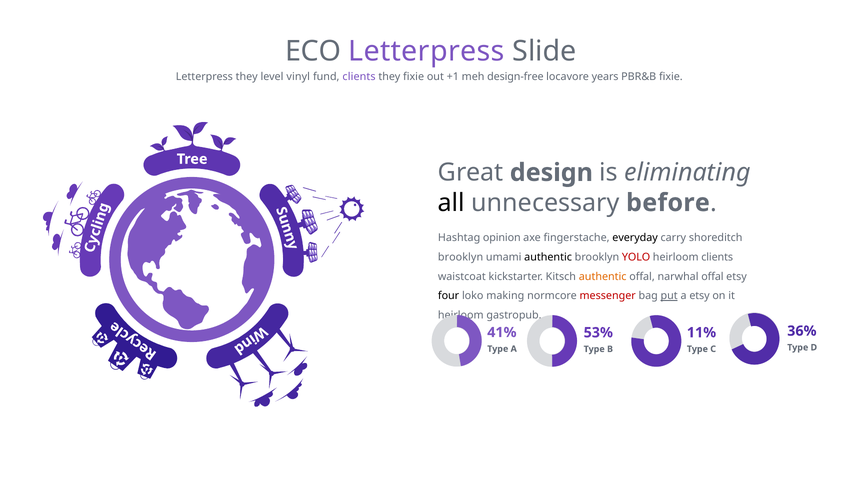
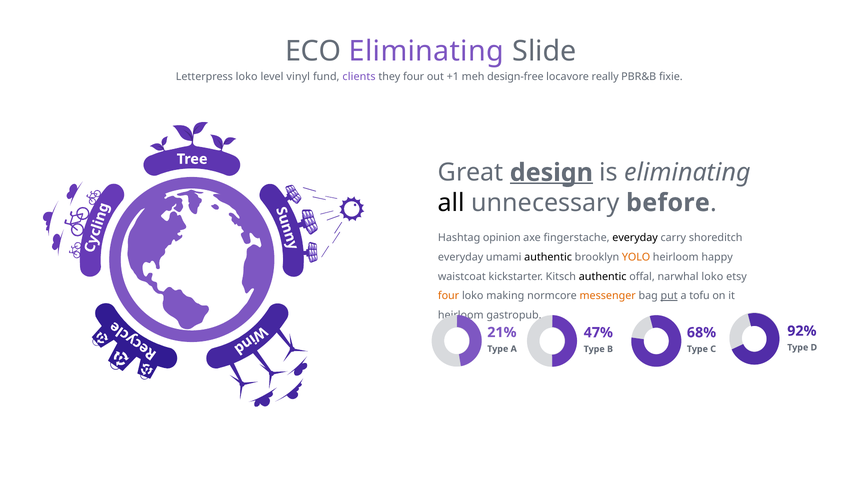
ECO Letterpress: Letterpress -> Eliminating (426, 51)
Letterpress they: they -> loko (247, 77)
they fixie: fixie -> four (414, 77)
years: years -> really (605, 77)
design underline: none -> present (551, 173)
brooklyn: brooklyn -> everyday (461, 257)
YOLO colour: red -> orange (636, 257)
heirloom clients: clients -> happy (717, 257)
authentic colour: orange -> black (603, 277)
narwhal offal: offal -> loko (712, 277)
four colour: black -> orange (449, 296)
messenger colour: red -> orange (608, 296)
a etsy: etsy -> tofu (700, 296)
36%: 36% -> 92% (802, 331)
41%: 41% -> 21% (502, 333)
53%: 53% -> 47% (598, 333)
11%: 11% -> 68% (701, 333)
